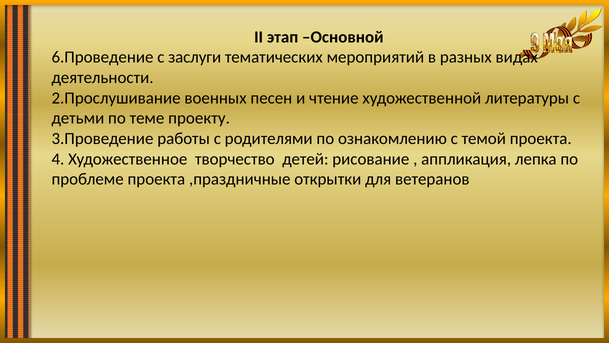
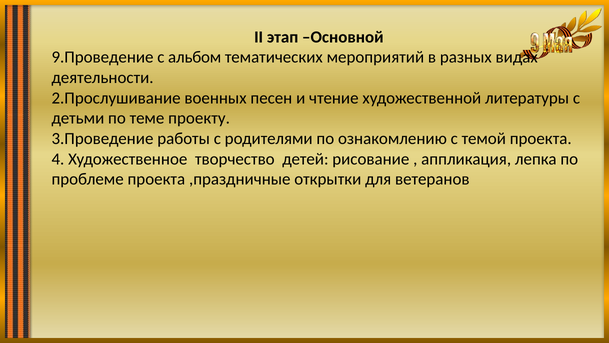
6.Проведение: 6.Проведение -> 9.Проведение (102, 57)
заслуги: заслуги -> альбом (195, 57)
